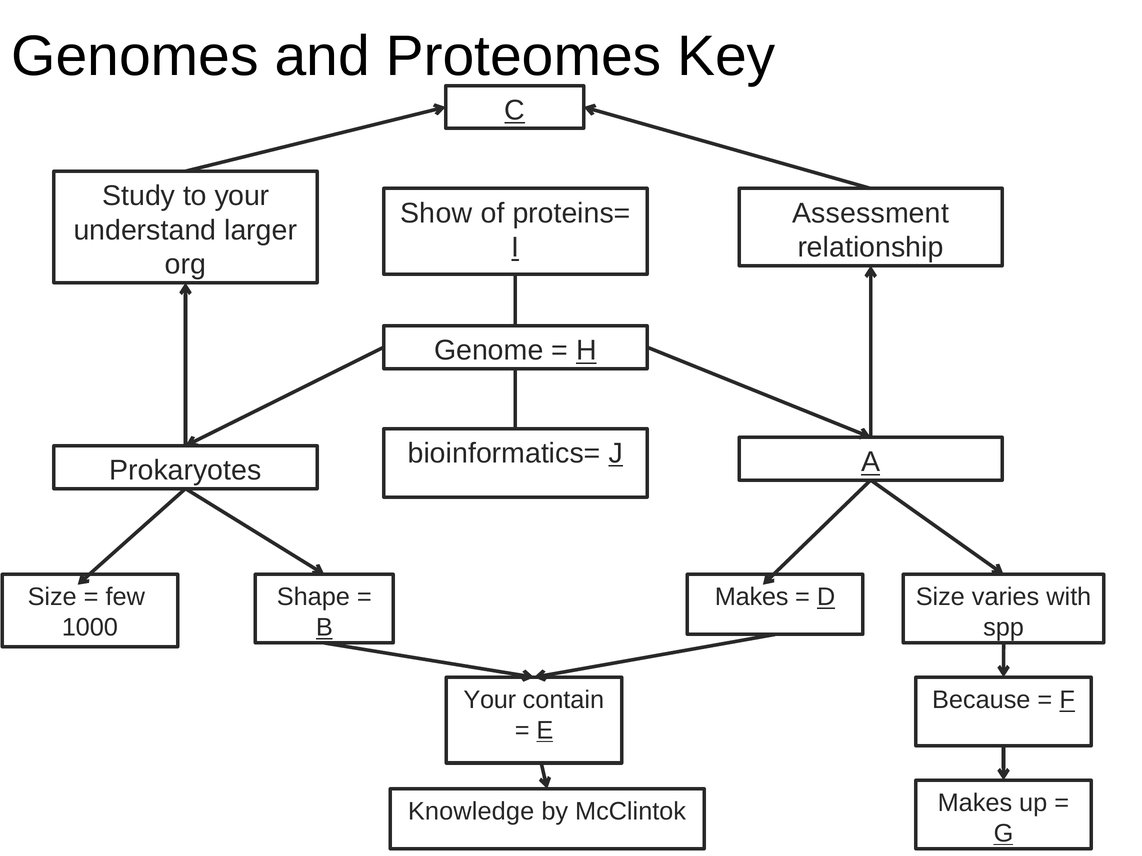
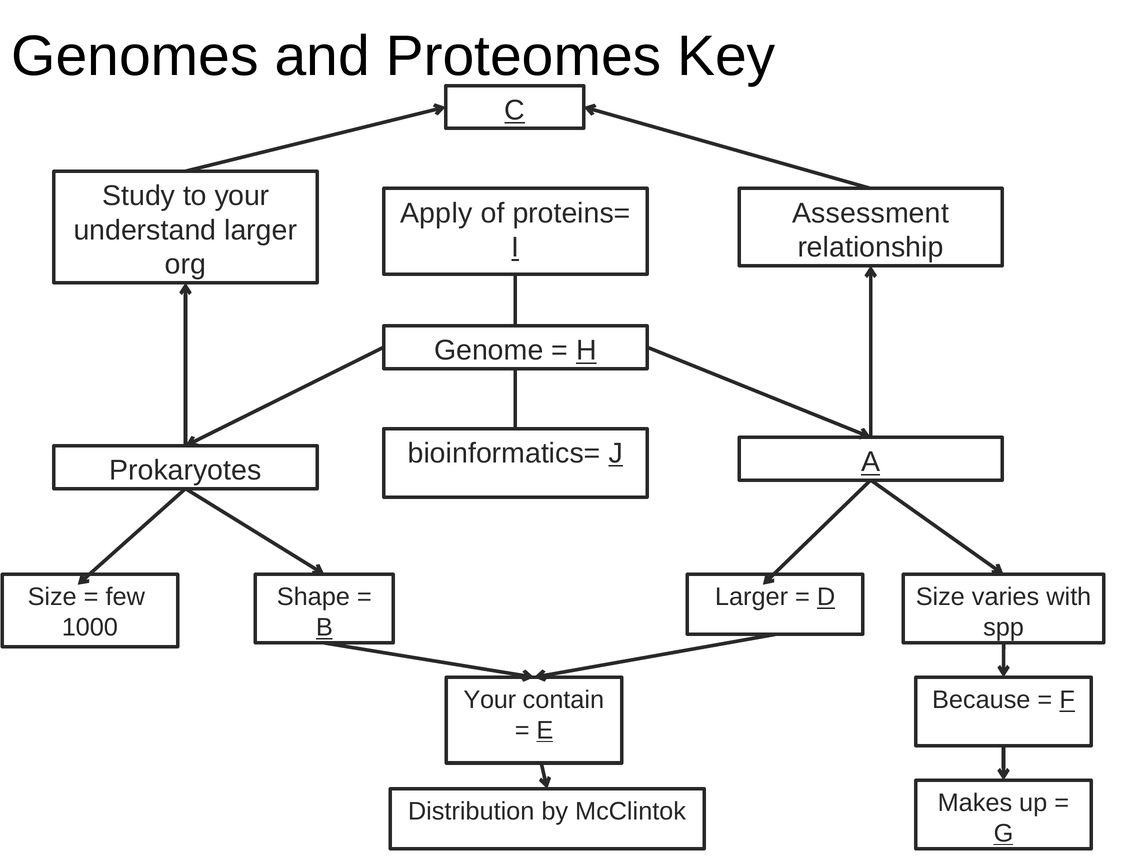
Show: Show -> Apply (436, 213)
Makes: Makes -> Larger (752, 597)
Knowledge: Knowledge -> Distribution (471, 812)
